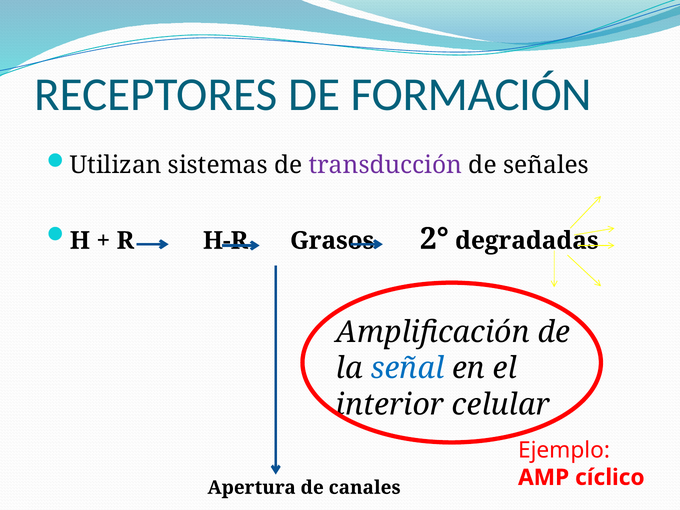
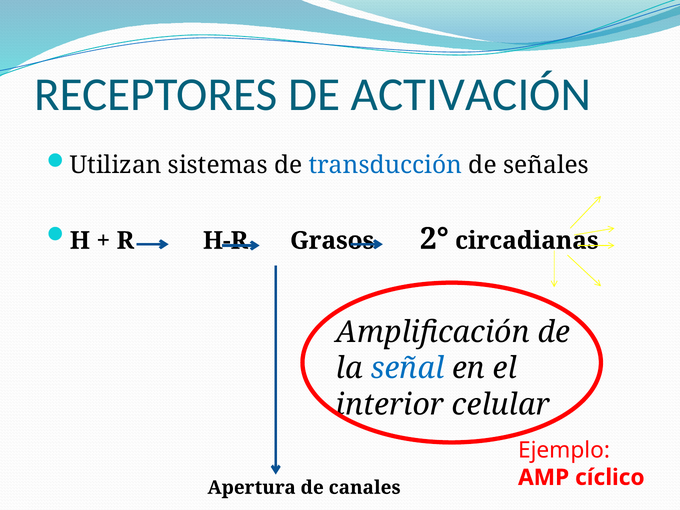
FORMACIÓN: FORMACIÓN -> ACTIVACIÓN (471, 95)
transducción colour: purple -> blue (385, 165)
degradadas: degradadas -> circadianas (527, 241)
